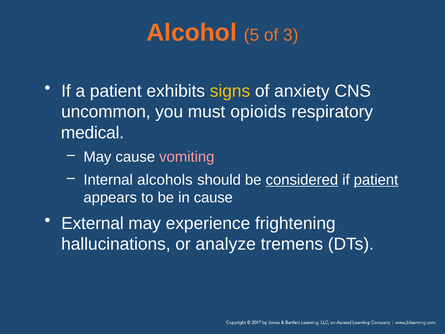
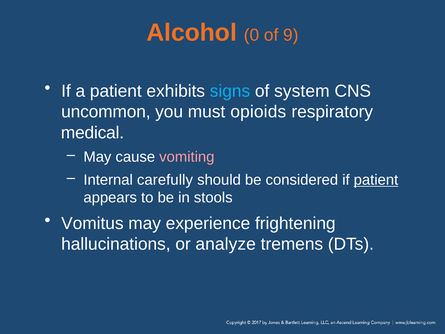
5: 5 -> 0 (252, 35)
3: 3 -> 9 (291, 35)
signs colour: yellow -> light blue (230, 91)
anxiety: anxiety -> system (302, 91)
alcohols: alcohols -> carefully (165, 180)
considered underline: present -> none (302, 180)
in cause: cause -> stools (213, 198)
External: External -> Vomitus (92, 223)
